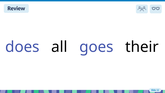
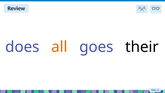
all colour: black -> orange (59, 47)
